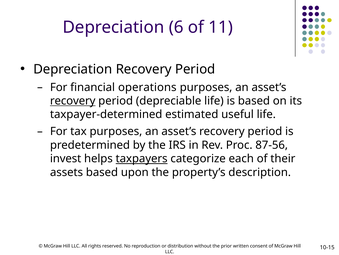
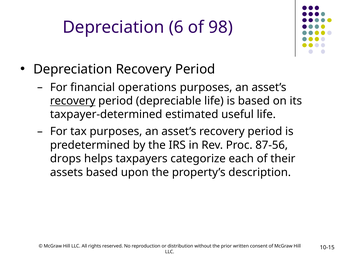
11: 11 -> 98 (221, 27)
invest: invest -> drops (66, 158)
taxpayers underline: present -> none (142, 158)
